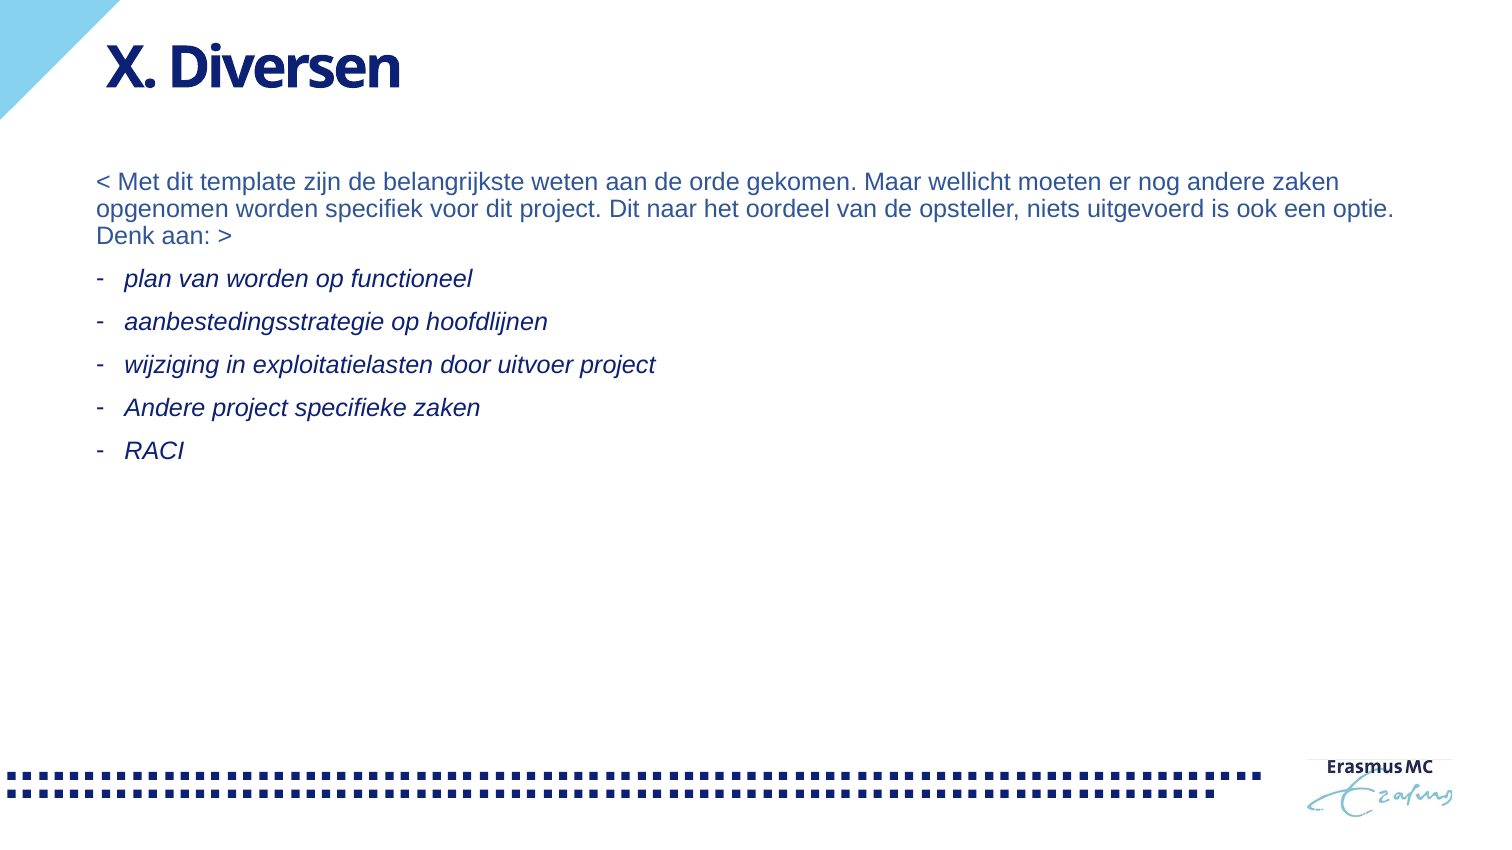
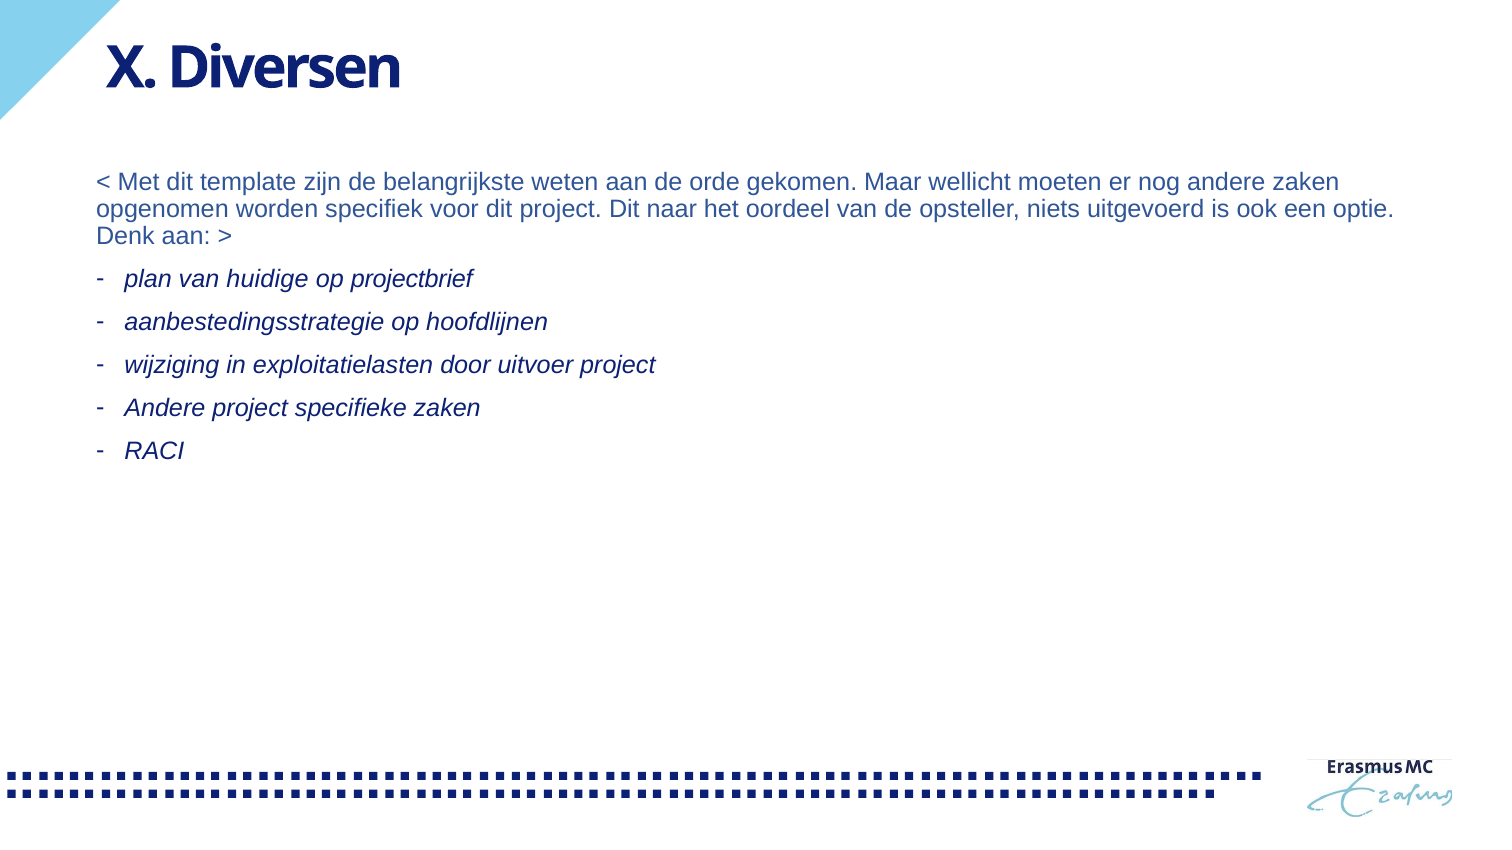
van worden: worden -> huidige (267, 280)
functioneel: functioneel -> projectbrief (412, 280)
